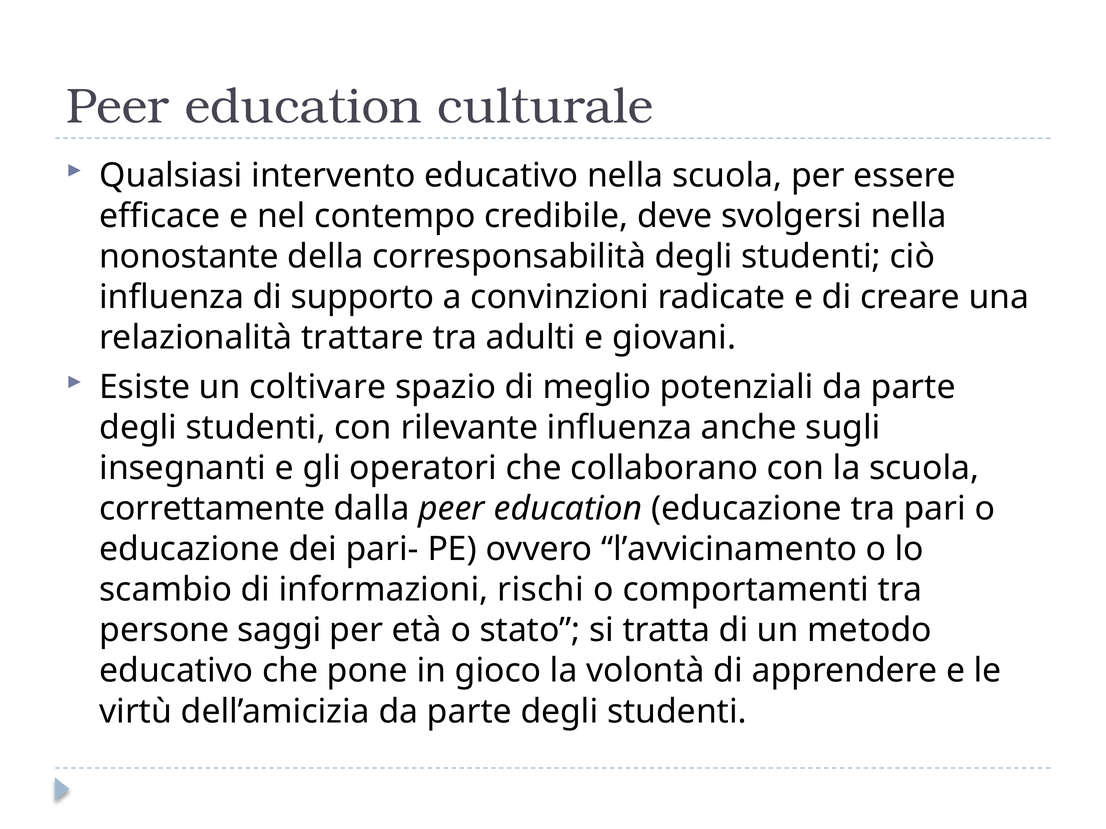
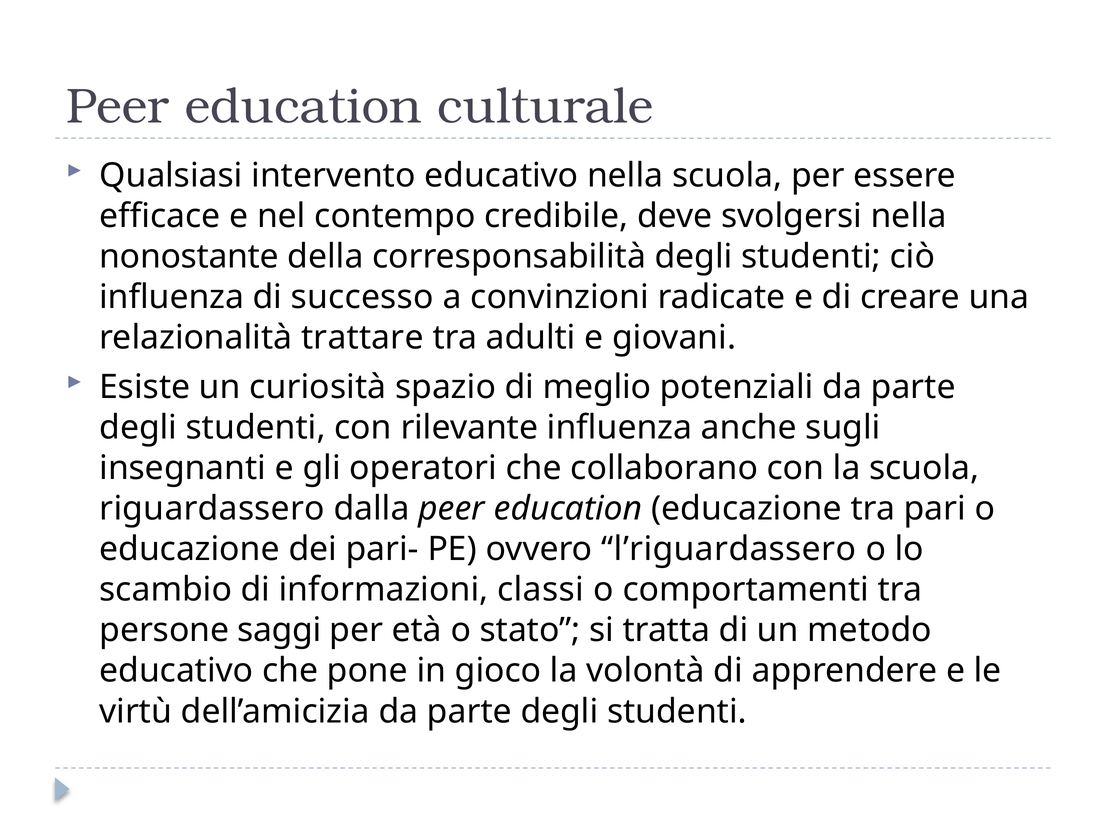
supporto: supporto -> successo (362, 297)
coltivare: coltivare -> curiosità (318, 387)
correttamente: correttamente -> riguardassero (212, 509)
l’avvicinamento: l’avvicinamento -> l’riguardassero (729, 550)
rischi: rischi -> classi (541, 590)
